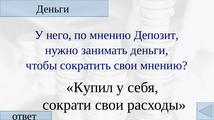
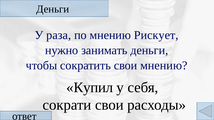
него: него -> раза (59, 35)
Депозит: Депозит -> Рискует (156, 35)
